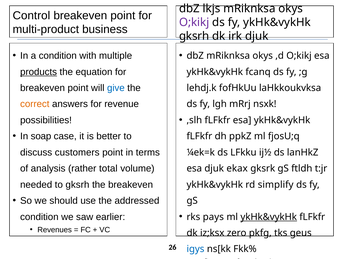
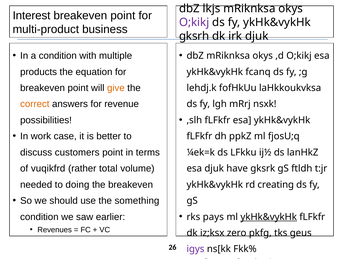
Control: Control -> Interest (32, 15)
products underline: present -> none (39, 72)
give colour: blue -> orange (116, 88)
soap: soap -> work (41, 136)
analysis: analysis -> vuqikfrd (48, 168)
ekax: ekax -> have (237, 168)
to gksrh: gksrh -> doing (77, 184)
simplify: simplify -> creating (276, 184)
addressed: addressed -> something (137, 201)
igys colour: blue -> purple (195, 249)
